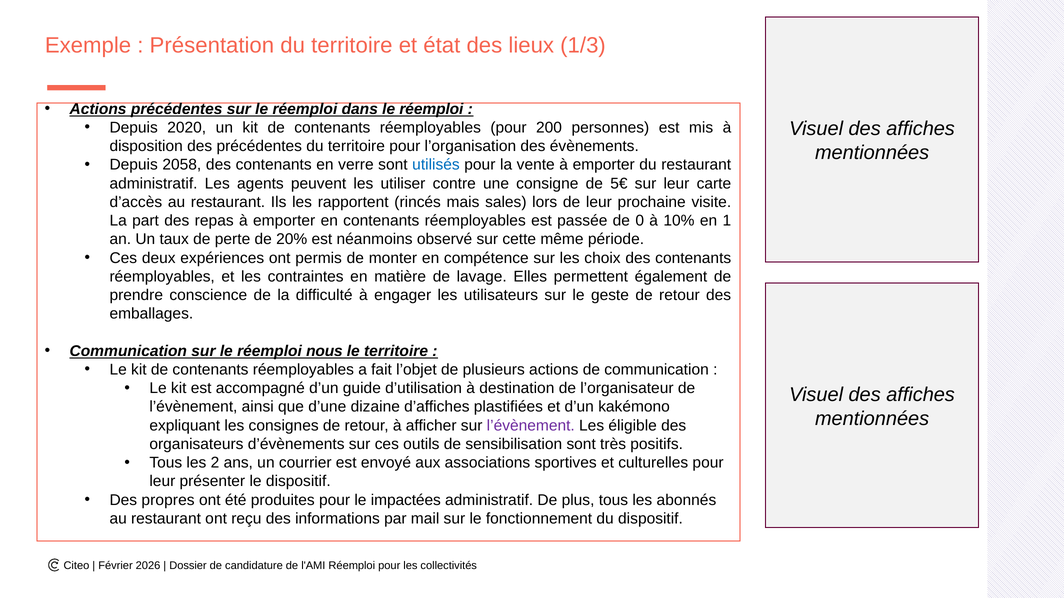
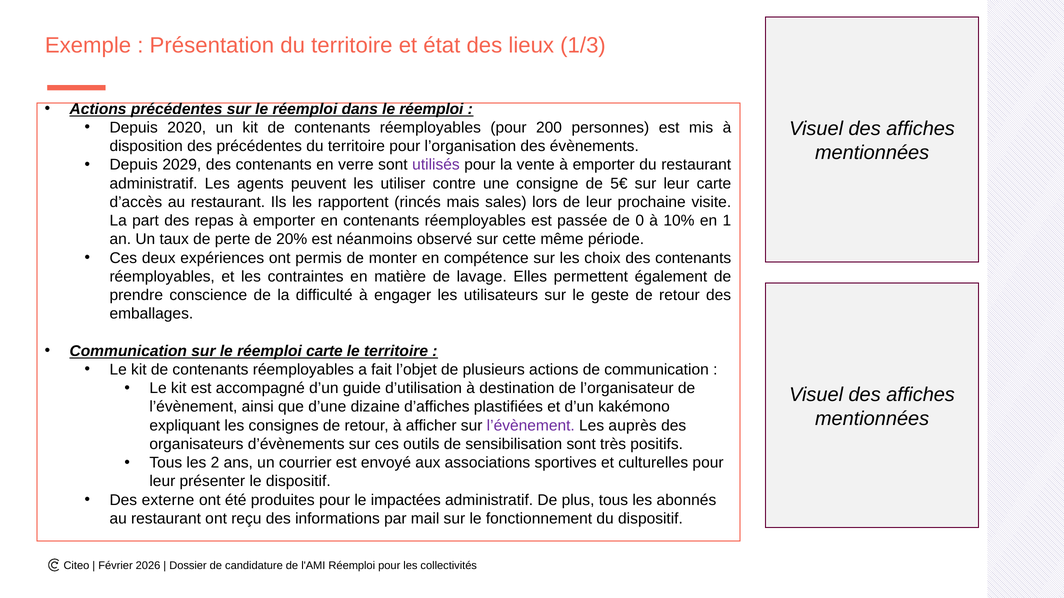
2058: 2058 -> 2029 (182, 165)
utilisés colour: blue -> purple (436, 165)
réemploi nous: nous -> carte (324, 351)
éligible: éligible -> auprès (633, 426)
propres: propres -> externe (168, 500)
